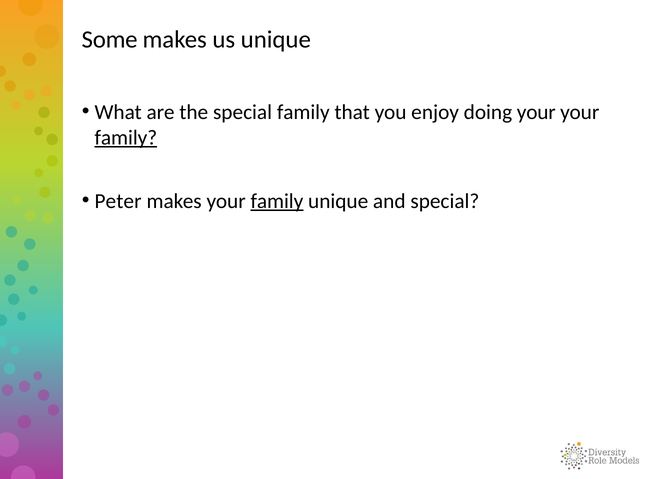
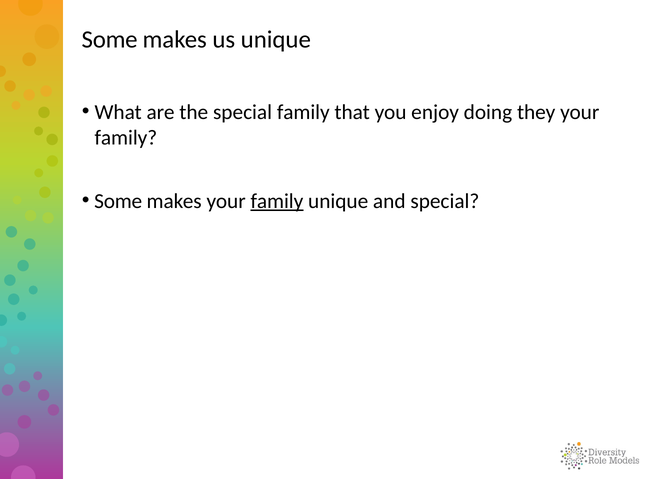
doing your: your -> they (536, 112)
family underline: present -> none (126, 138)
Peter: Peter -> Some (118, 201)
